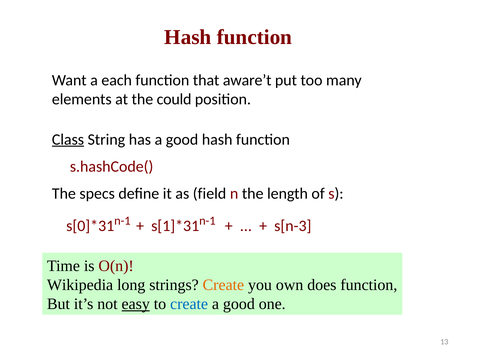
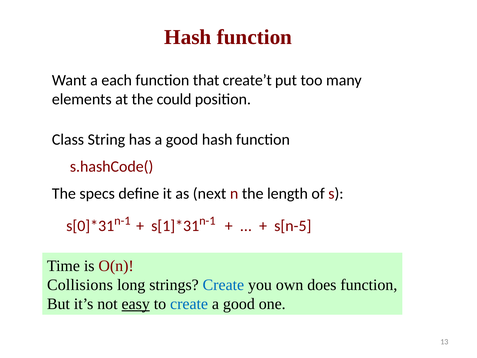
aware’t: aware’t -> create’t (247, 80)
Class underline: present -> none (68, 139)
field: field -> next (210, 193)
s[n-3: s[n-3 -> s[n-5 (293, 226)
Wikipedia: Wikipedia -> Collisions (80, 285)
Create colour: orange -> blue (223, 285)
